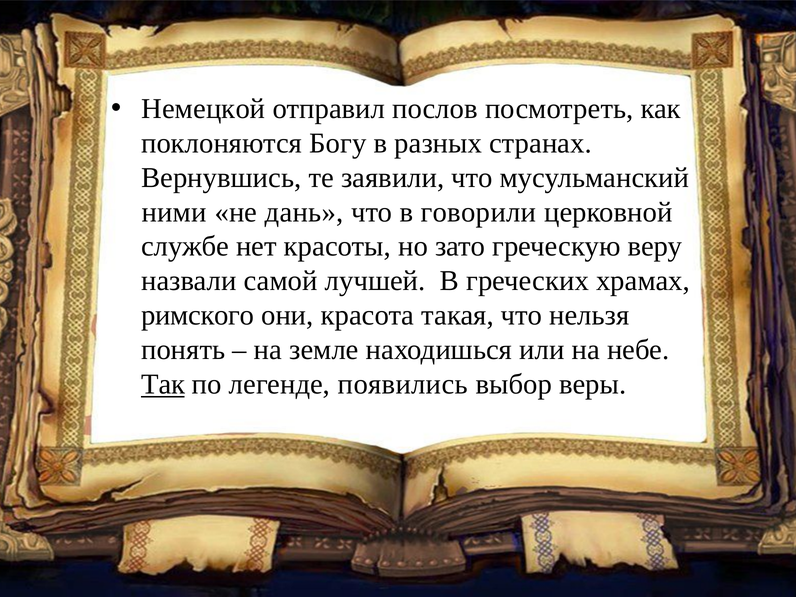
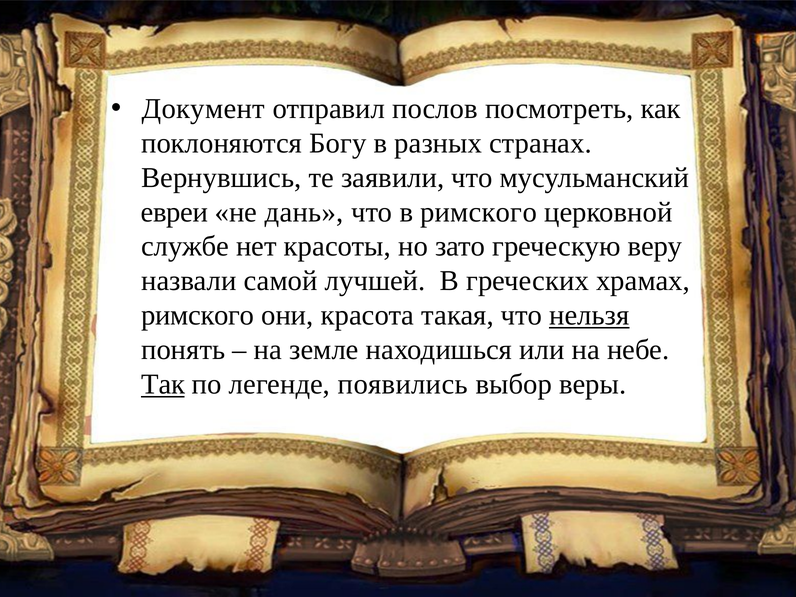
Немецкой: Немецкой -> Документ (203, 109)
ними: ними -> евреи (174, 212)
в говорили: говорили -> римского (479, 212)
нельзя underline: none -> present (589, 315)
